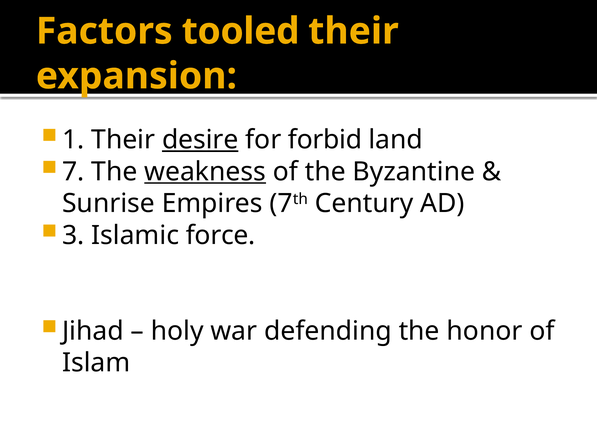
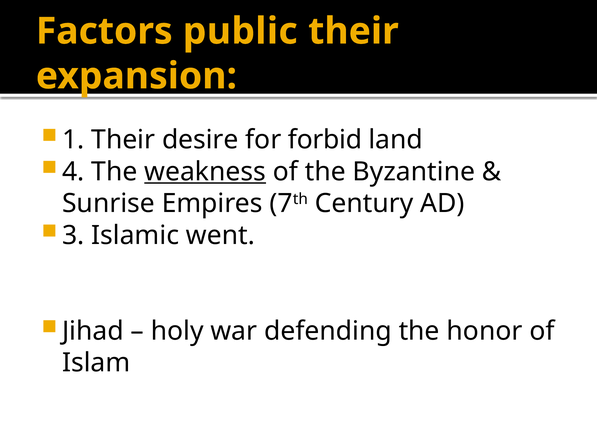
tooled: tooled -> public (240, 31)
desire underline: present -> none (200, 140)
7: 7 -> 4 (73, 171)
force: force -> went (220, 235)
